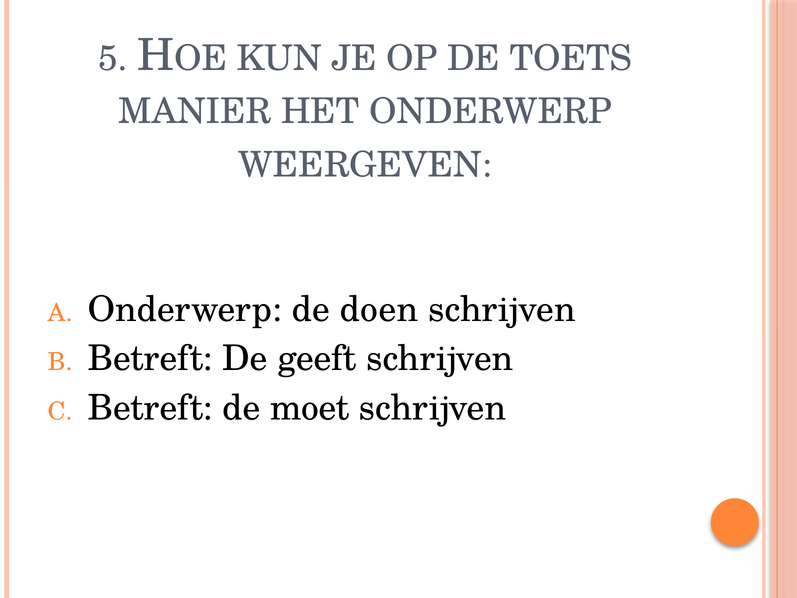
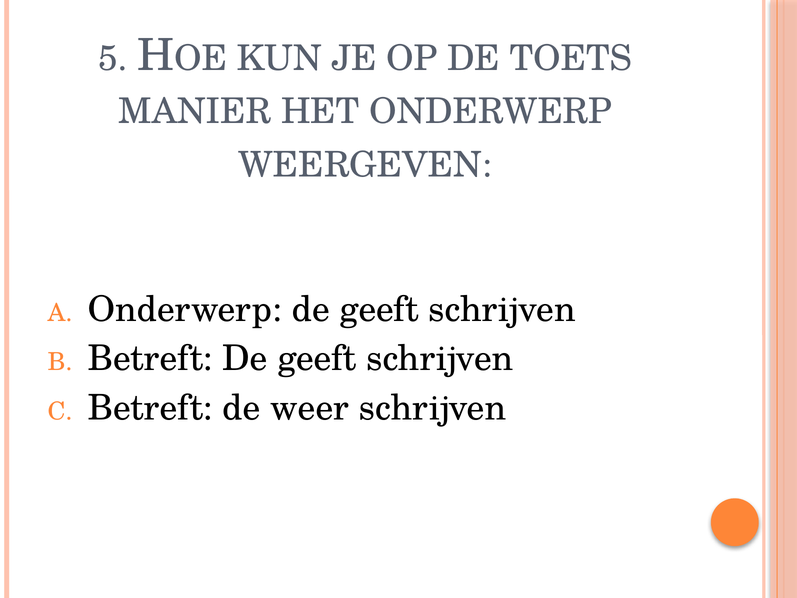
Onderwerp de doen: doen -> geeft (379, 309)
moet: moet -> weer (310, 408)
